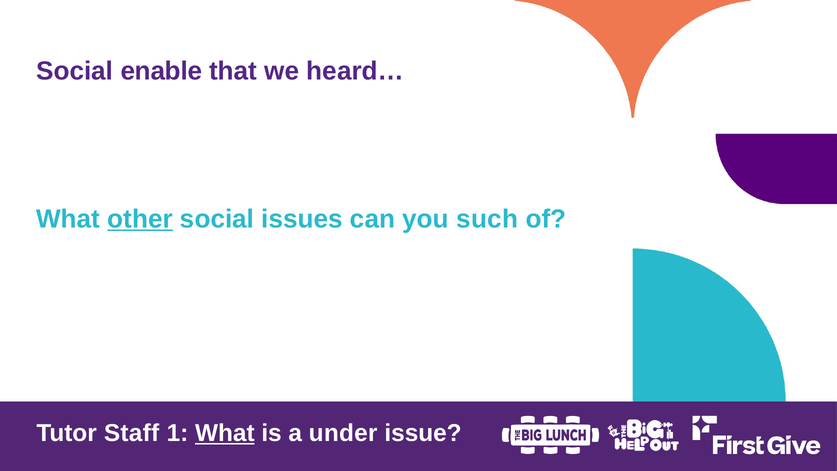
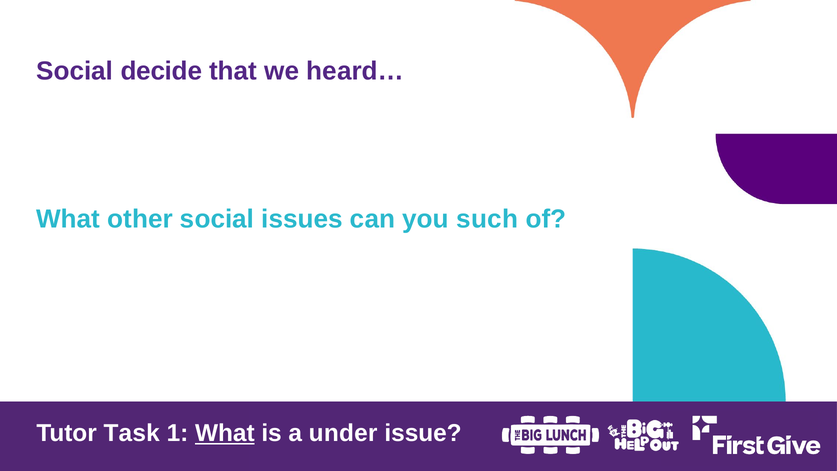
enable: enable -> decide (161, 71)
other underline: present -> none (140, 219)
Staff: Staff -> Task (132, 433)
